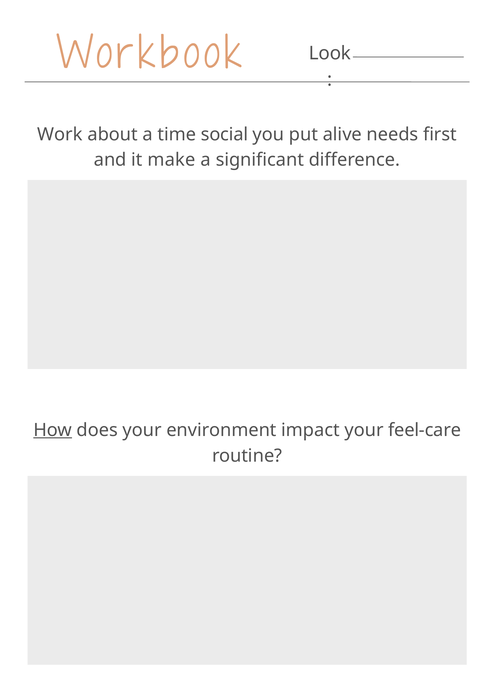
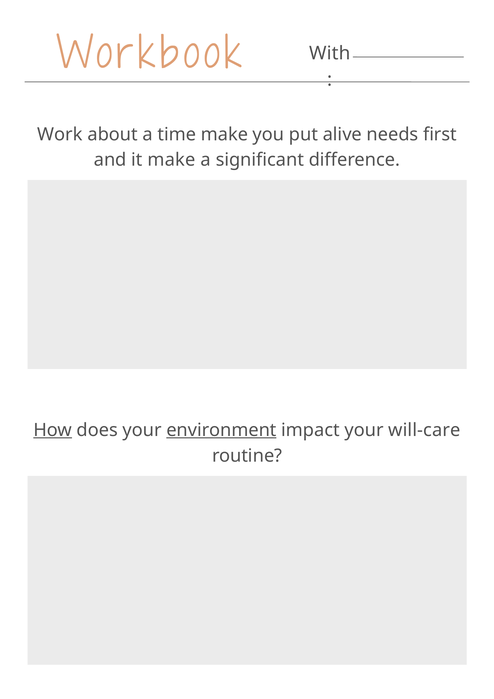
Look: Look -> With (330, 53)
time social: social -> make (224, 134)
environment underline: none -> present (221, 430)
feel-care: feel-care -> will-care (424, 430)
